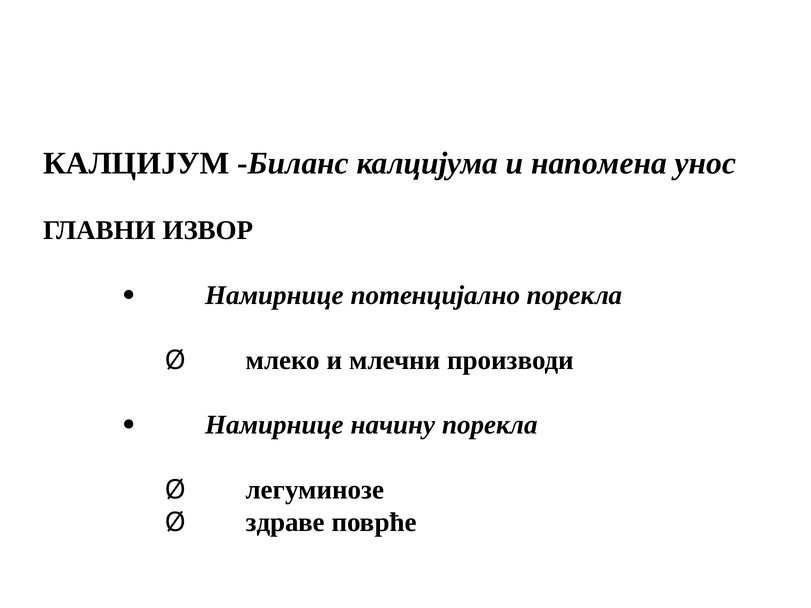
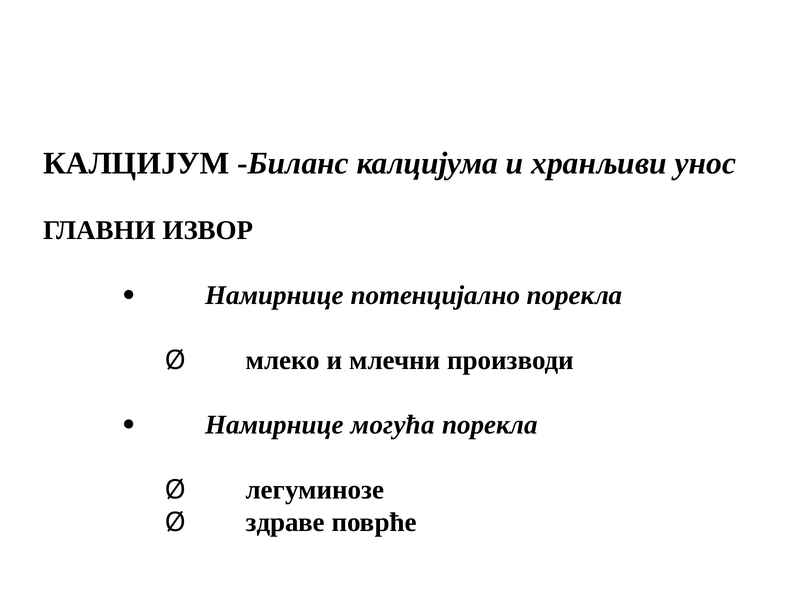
напомена: напомена -> хранљиви (599, 163)
начину: начину -> могућа (393, 425)
